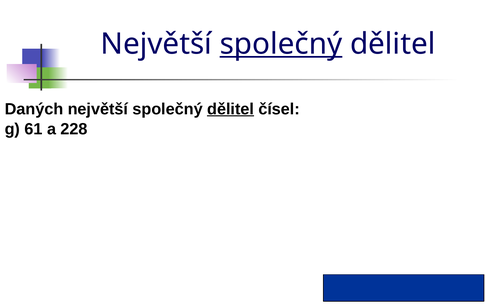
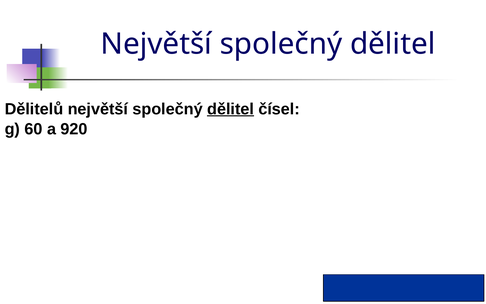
společný underline: present -> none (281, 44)
Daných: Daných -> Dělitelů (34, 109)
61: 61 -> 60 (34, 129)
228: 228 -> 920 (74, 129)
